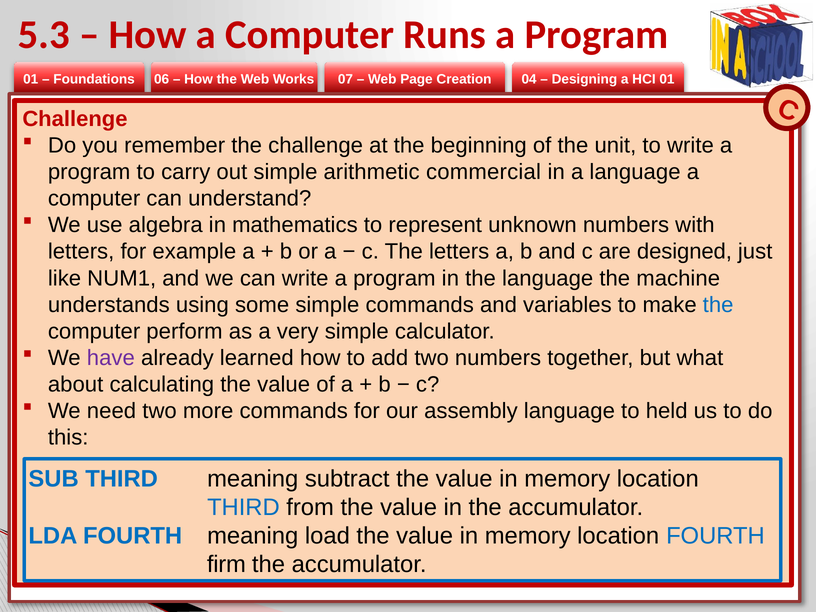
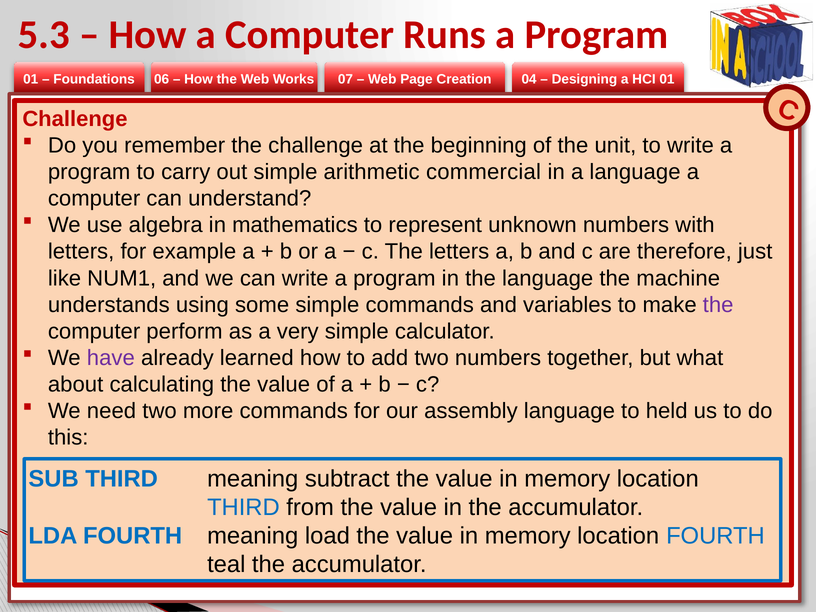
designed: designed -> therefore (684, 252)
the colour: blue -> purple (718, 305)
firm: firm -> teal (226, 564)
